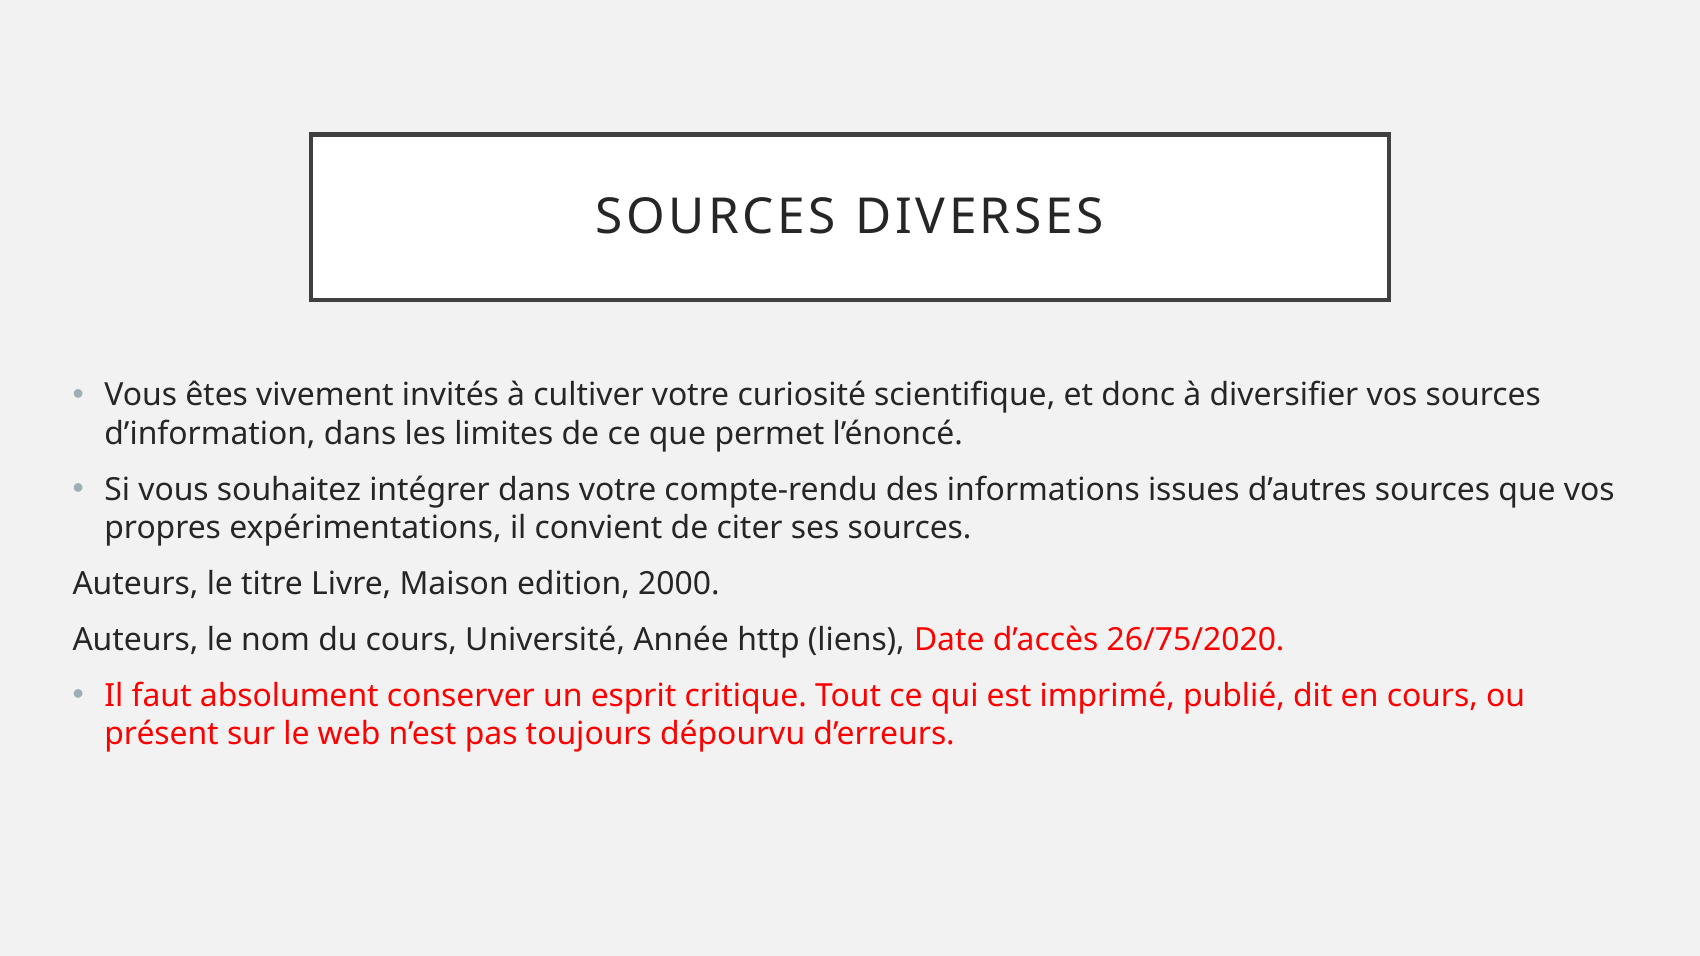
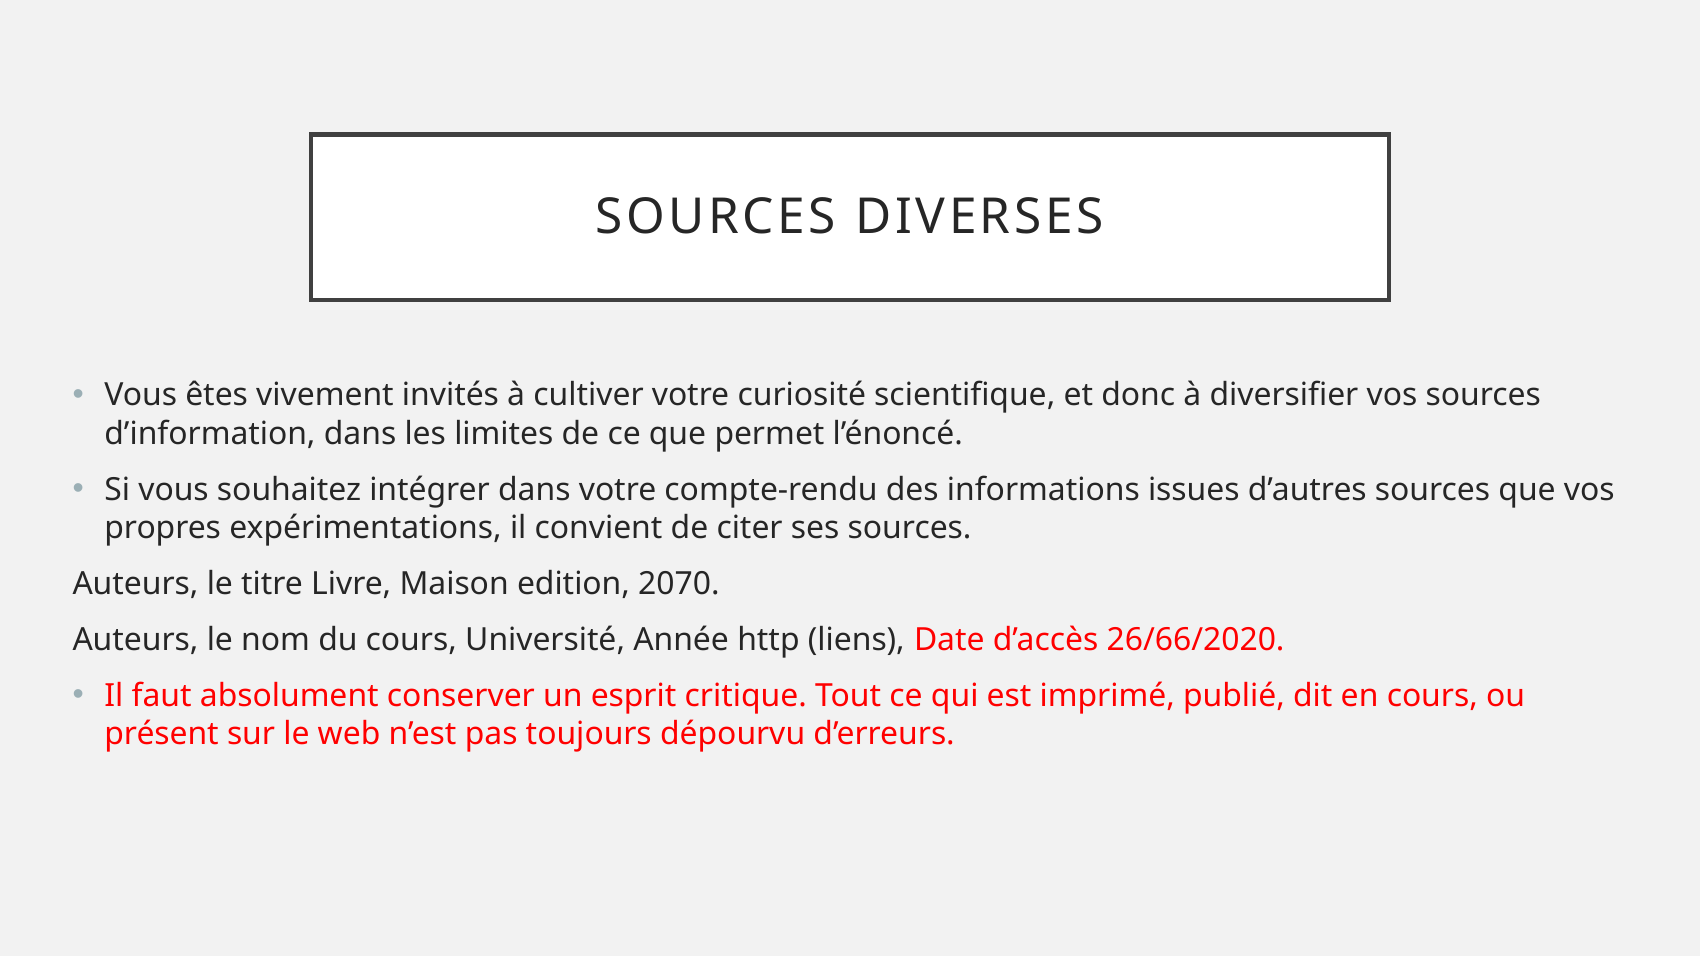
2000: 2000 -> 2070 (679, 584)
26/75/2020: 26/75/2020 -> 26/66/2020 (1196, 640)
